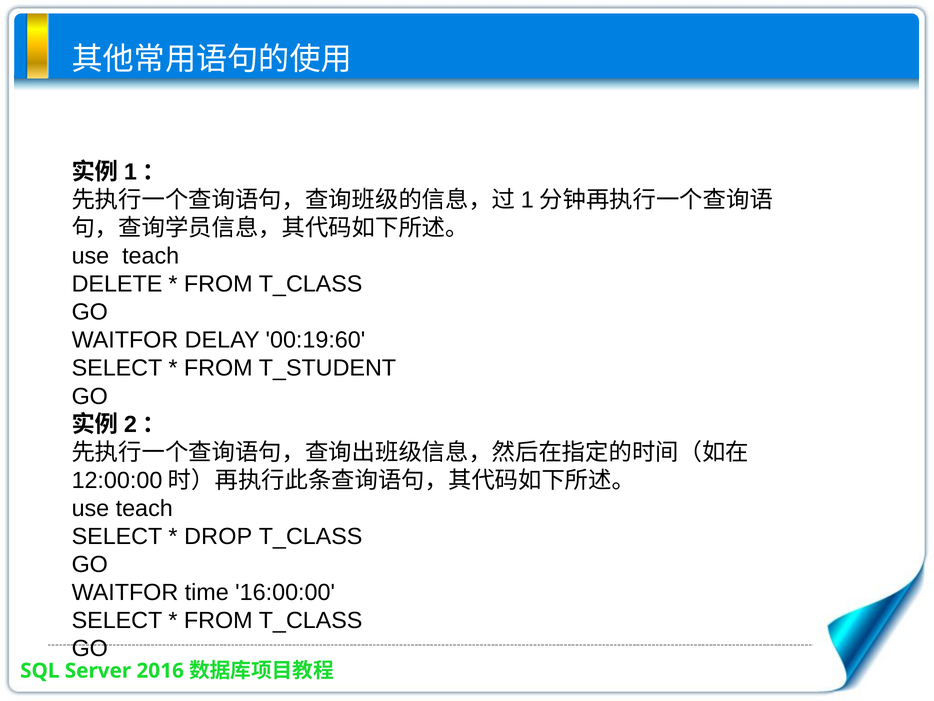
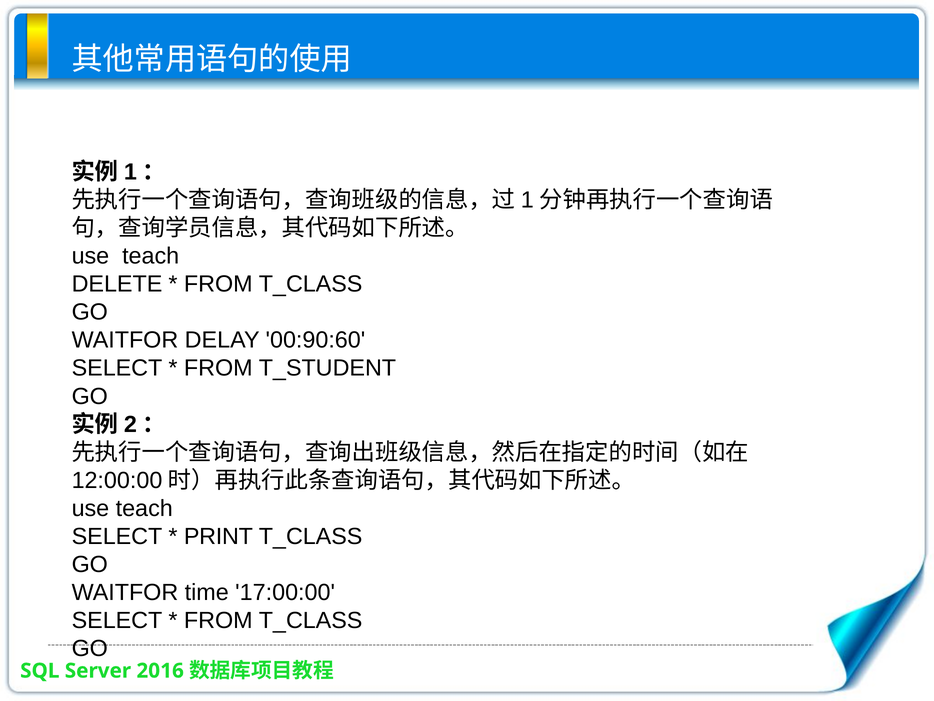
00:19:60: 00:19:60 -> 00:90:60 (315, 340)
DROP: DROP -> PRINT (218, 536)
16:00:00: 16:00:00 -> 17:00:00 (285, 592)
